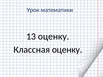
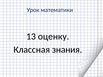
Классная оценку: оценку -> знания (67, 50)
